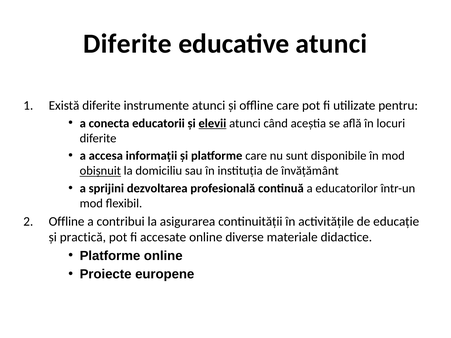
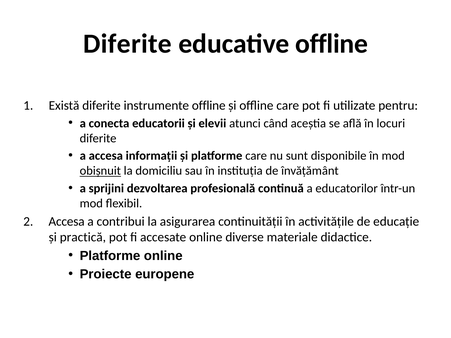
educative atunci: atunci -> offline (332, 44)
instrumente atunci: atunci -> offline (209, 105)
elevii underline: present -> none (212, 123)
Offline: Offline -> Accesa (67, 222)
